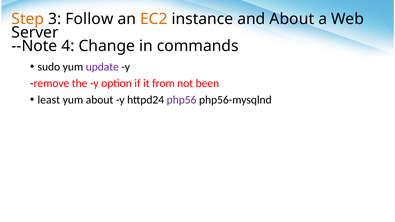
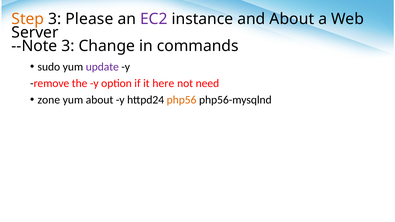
Follow: Follow -> Please (89, 19)
EC2 colour: orange -> purple (154, 19)
--Note 4: 4 -> 3 (68, 46)
from: from -> here (163, 83)
been: been -> need (207, 83)
least: least -> zone (49, 100)
php56 colour: purple -> orange (182, 100)
